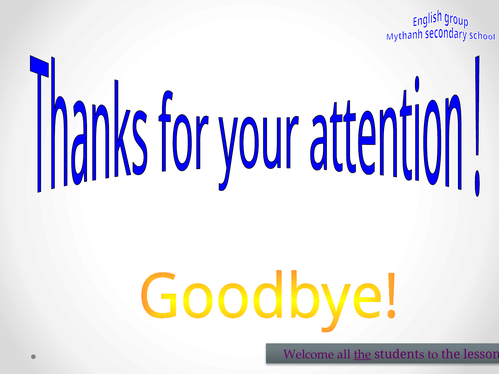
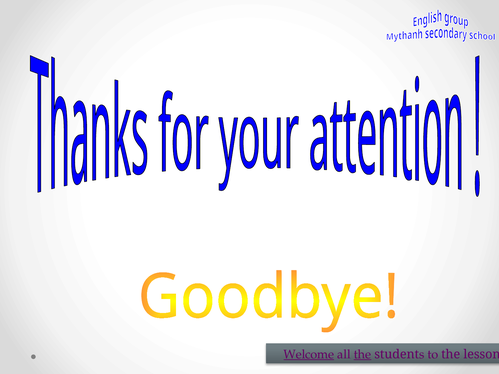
Welcome underline: none -> present (309, 355)
